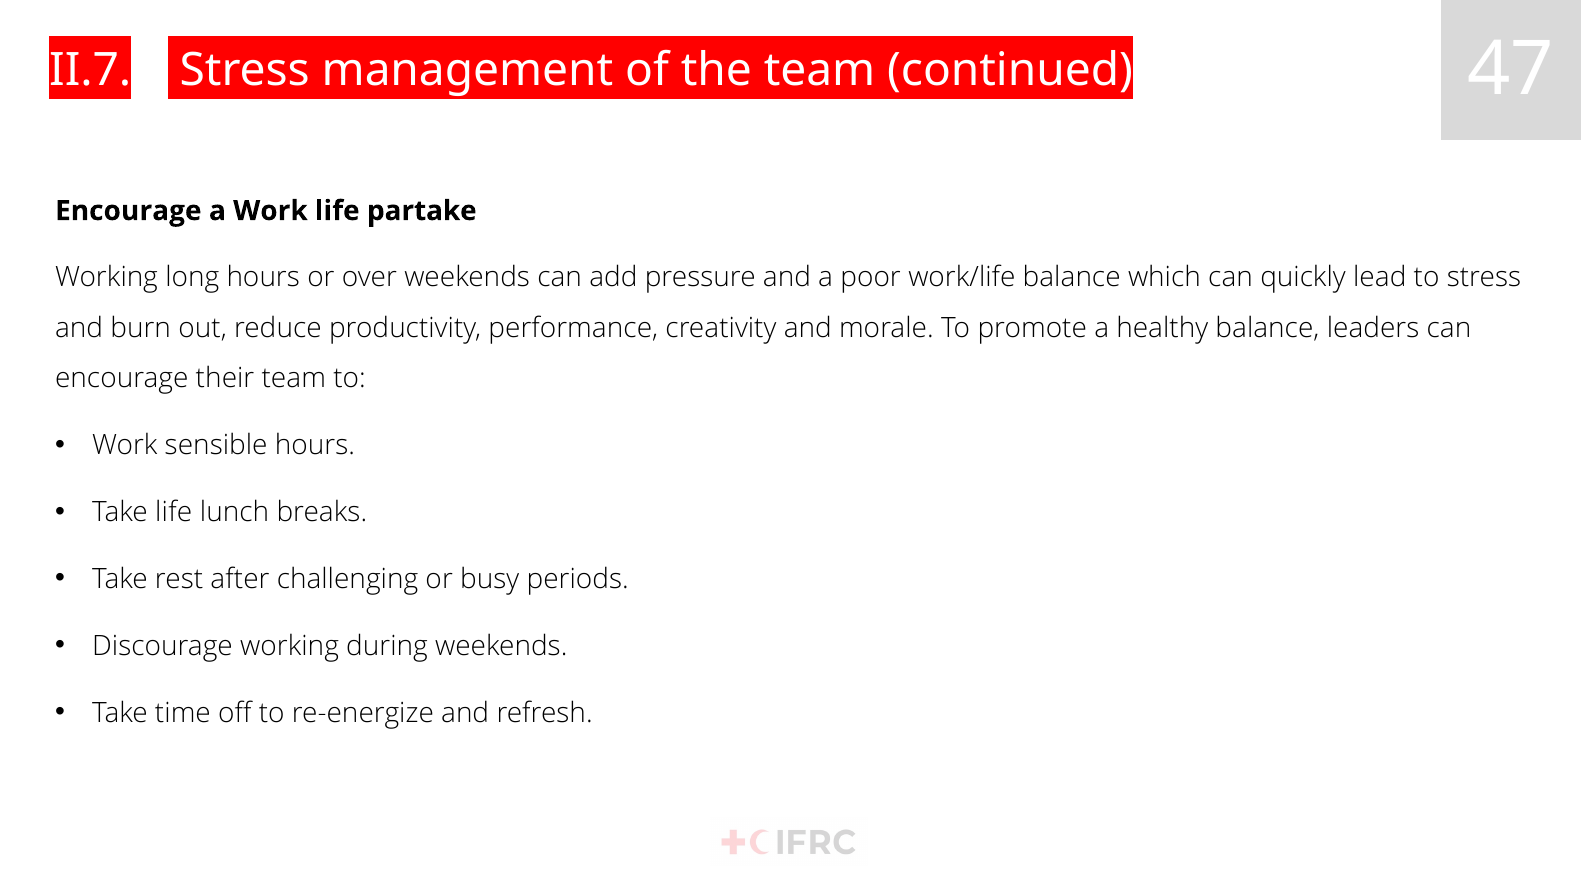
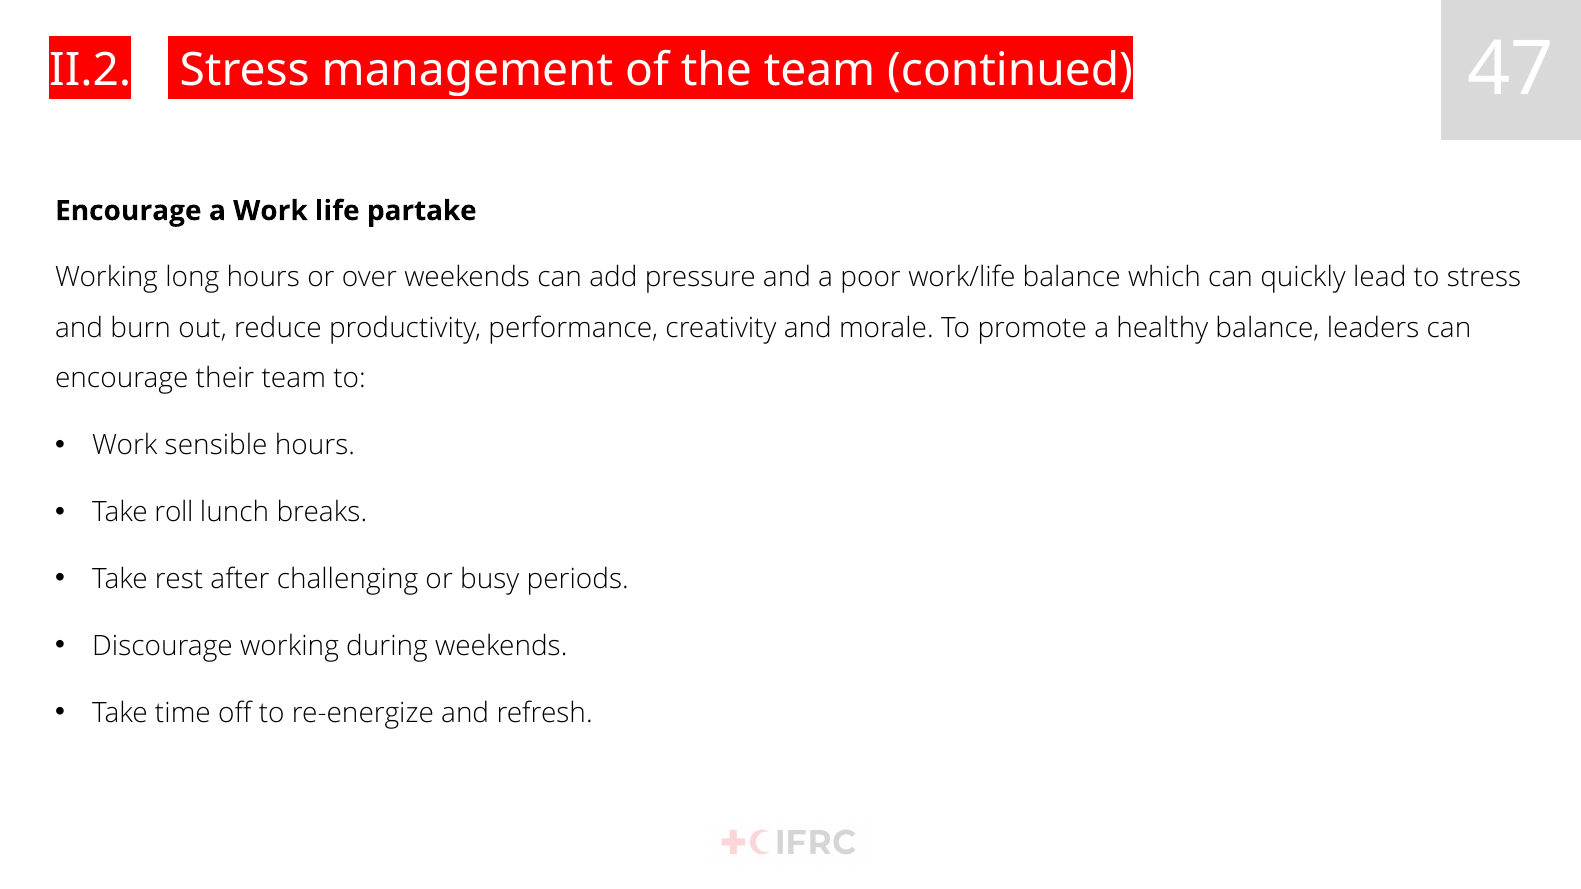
II.7: II.7 -> II.2 (90, 70)
Take life: life -> roll (174, 512)
